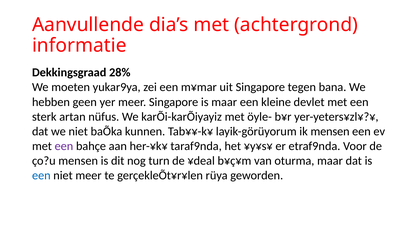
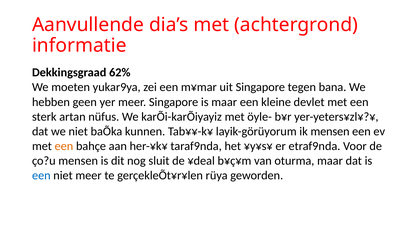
28%: 28% -> 62% (120, 73)
een colour: purple -> orange (64, 146)
turn: turn -> sluit (159, 161)
